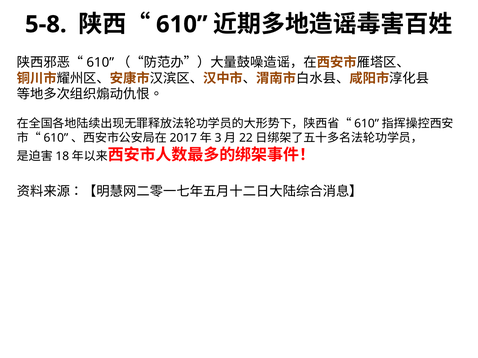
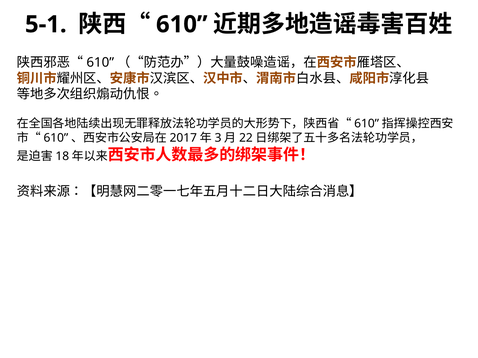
5-8: 5-8 -> 5-1 (46, 24)
